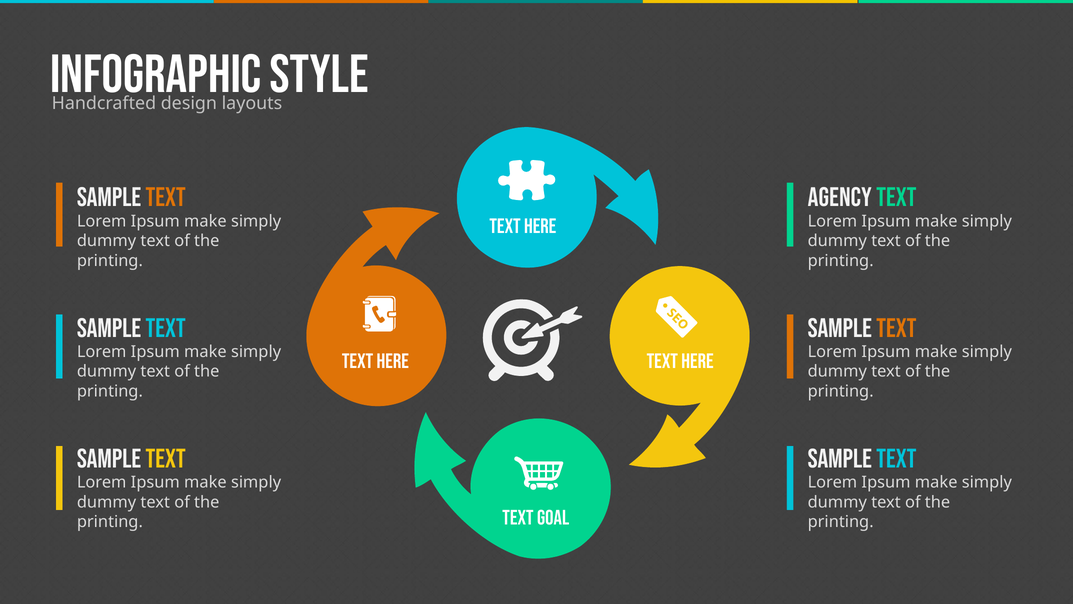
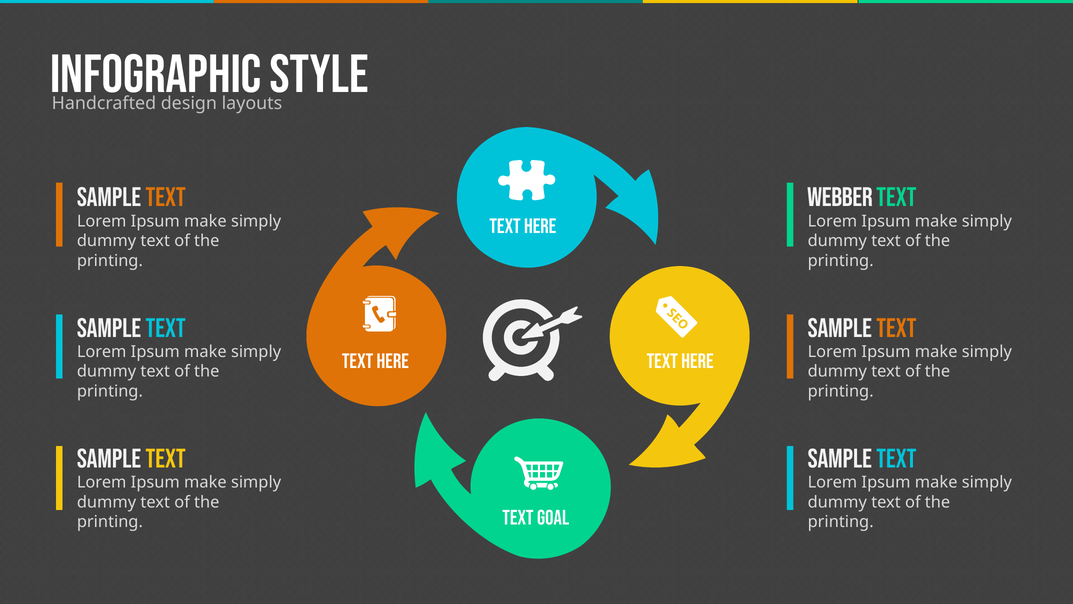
AGENCY: AGENCY -> WEBBER (840, 197)
